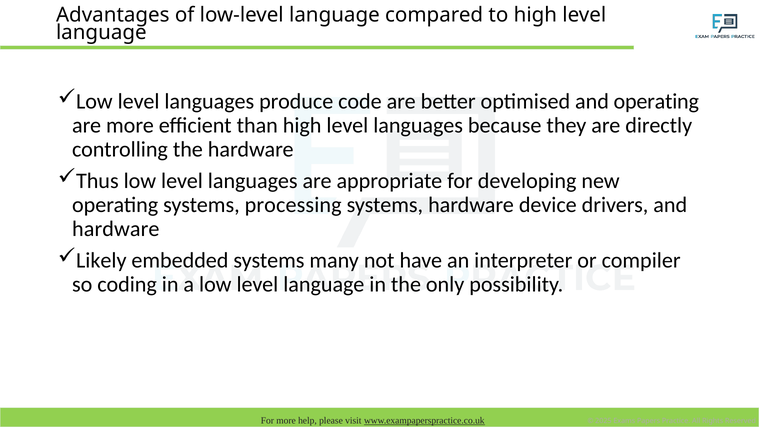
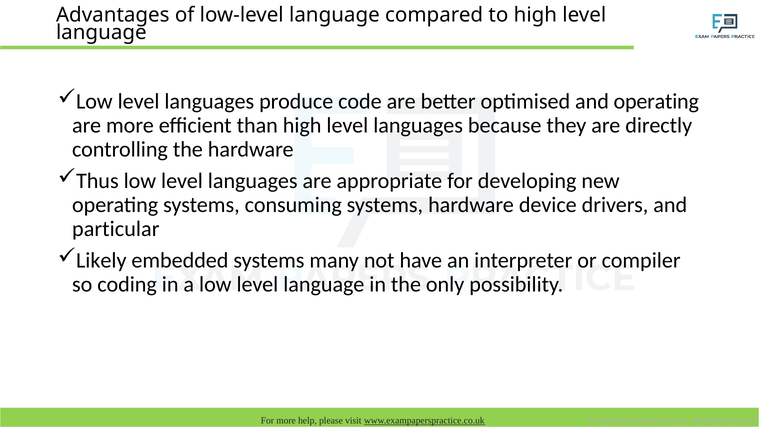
processing: processing -> consuming (293, 205)
hardware: hardware -> particular (116, 229)
